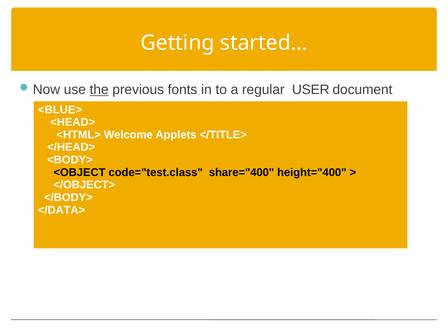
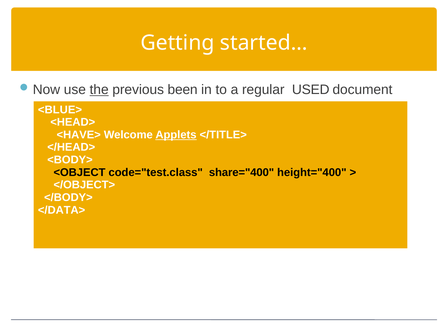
fonts: fonts -> been (183, 90)
USER: USER -> USED (311, 90)
<HTML>: <HTML> -> <HAVE> (79, 135)
Applets underline: none -> present (176, 135)
